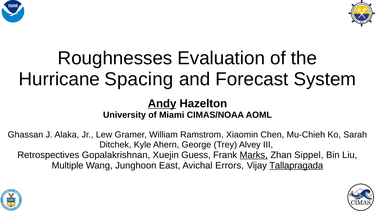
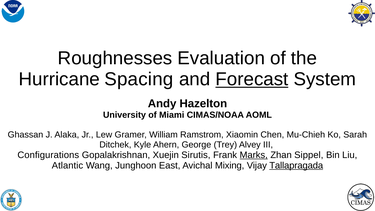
Forecast underline: none -> present (252, 79)
Andy underline: present -> none (162, 104)
Retrospectives: Retrospectives -> Configurations (48, 155)
Guess: Guess -> Sirutis (196, 155)
Multiple: Multiple -> Atlantic (67, 165)
Errors: Errors -> Mixing (230, 165)
